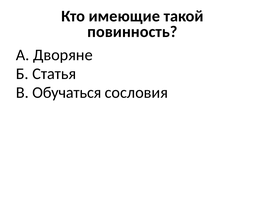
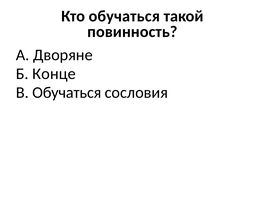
Кто имеющие: имеющие -> обучаться (124, 16)
Статья: Статья -> Конце (54, 74)
